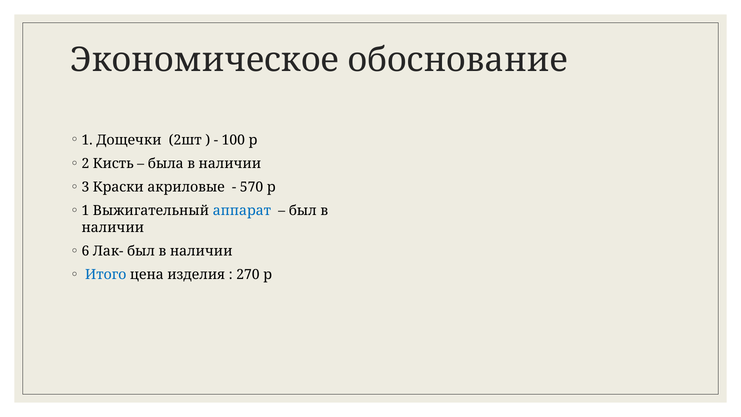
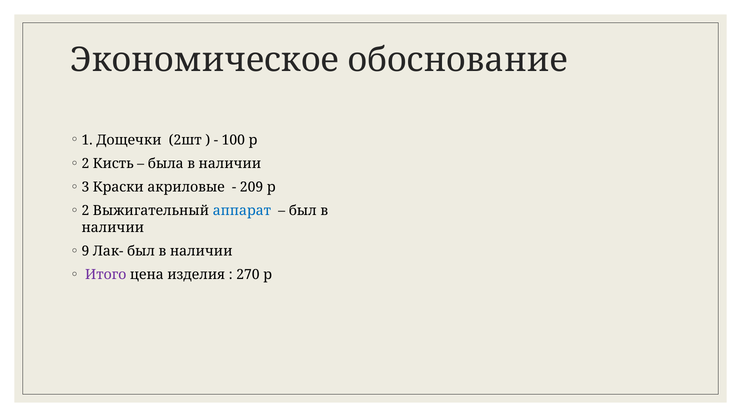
570: 570 -> 209 (252, 187)
1: 1 -> 2 (85, 211)
6: 6 -> 9 (85, 251)
Итого colour: blue -> purple (106, 275)
